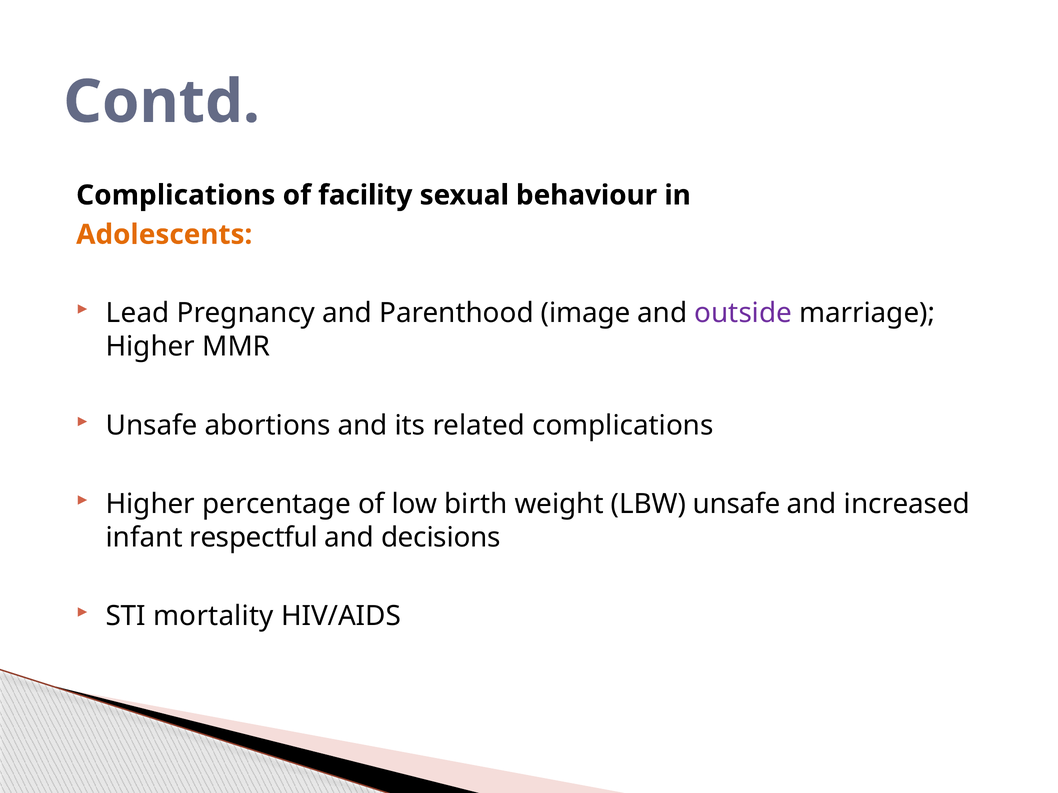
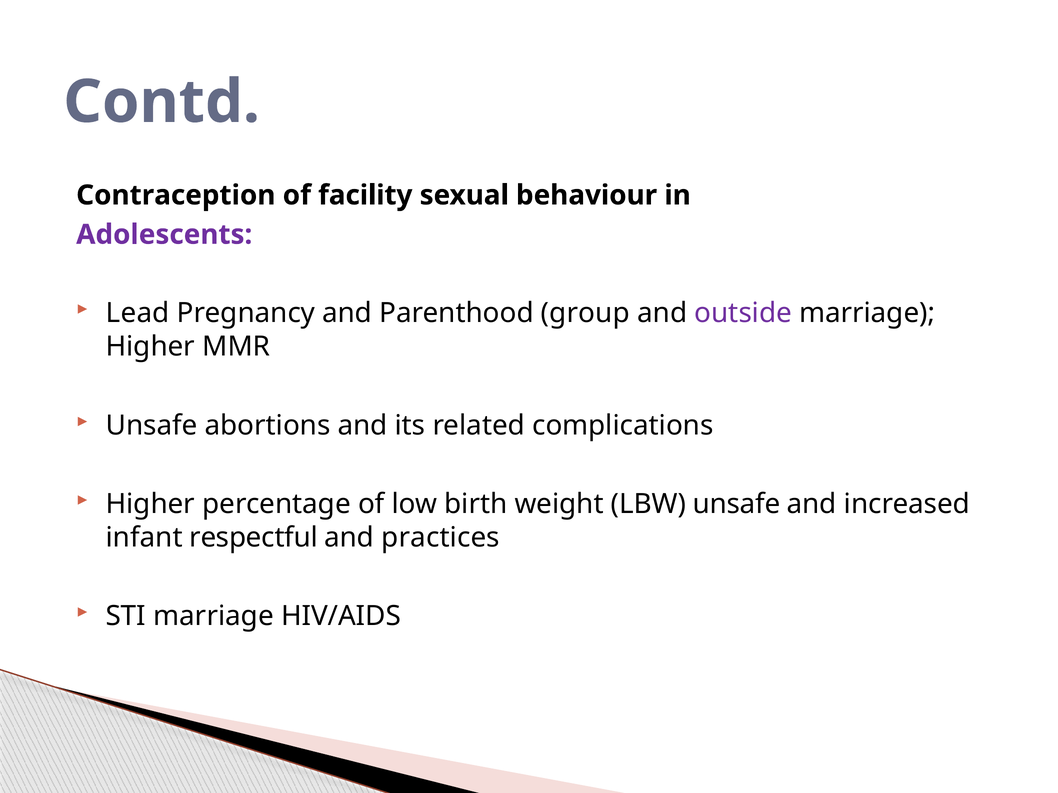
Complications: Complications -> Contraception (176, 195)
Adolescents colour: orange -> purple (164, 235)
image: image -> group (585, 313)
decisions: decisions -> practices (441, 538)
STI mortality: mortality -> marriage (214, 617)
